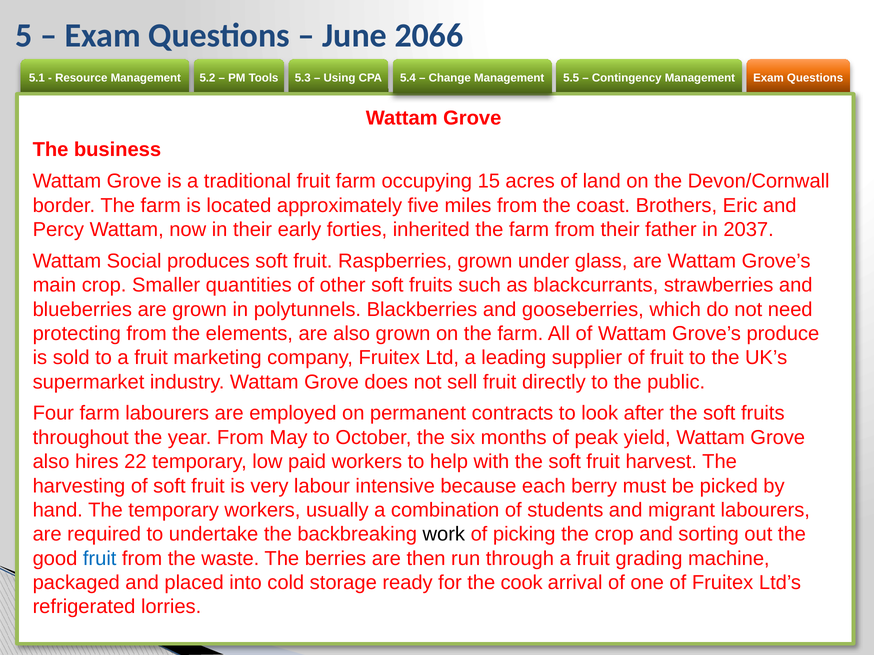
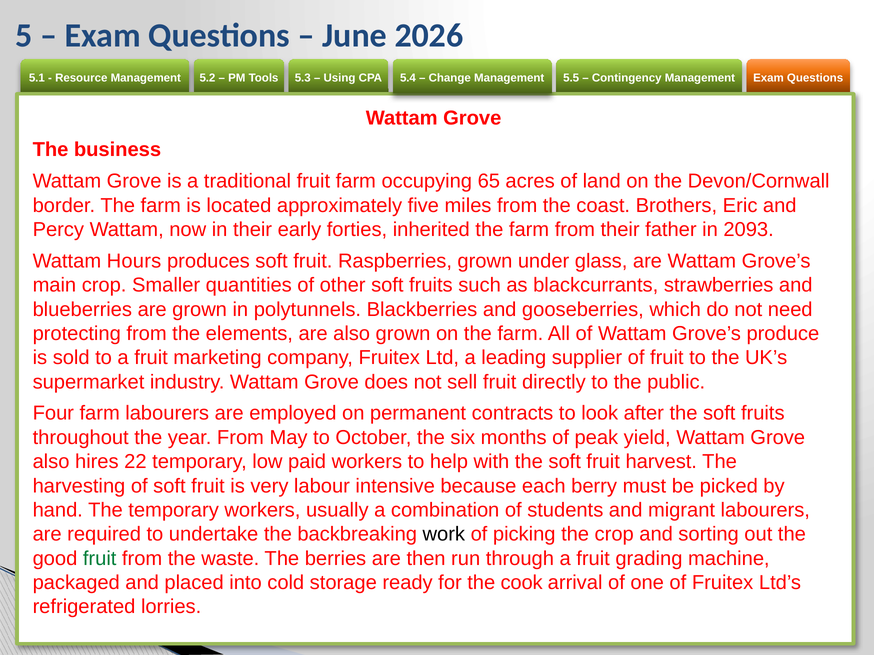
2066: 2066 -> 2026 (429, 35)
15: 15 -> 65 (489, 181)
2037: 2037 -> 2093 (749, 230)
Social: Social -> Hours (134, 261)
fruit colour: blue -> green (100, 559)
